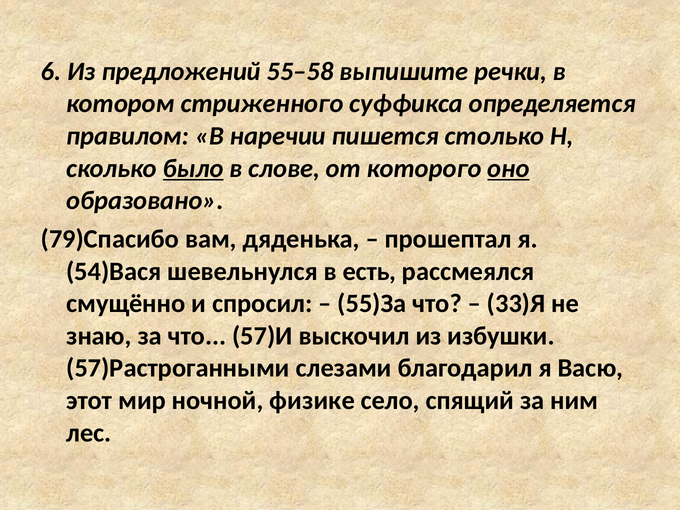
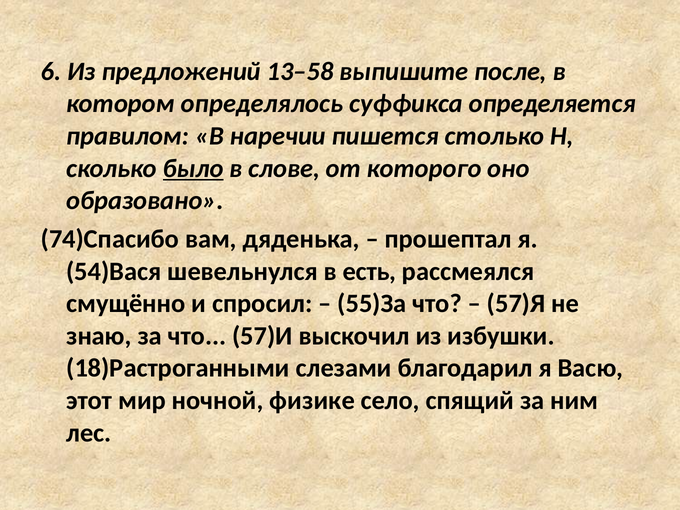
55–58: 55–58 -> 13–58 (300, 71)
речки: речки -> после (511, 71)
стриженного: стриженного -> определялось (262, 104)
оно underline: present -> none (509, 168)
79)Спасибо: 79)Спасибо -> 74)Спасибо (110, 239)
33)Я: 33)Я -> 57)Я (516, 304)
57)Растроганными: 57)Растроганными -> 18)Растроганными (178, 368)
